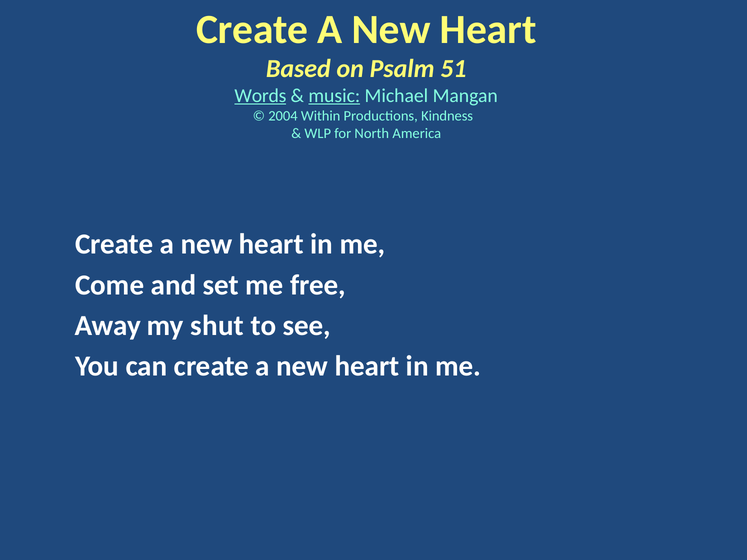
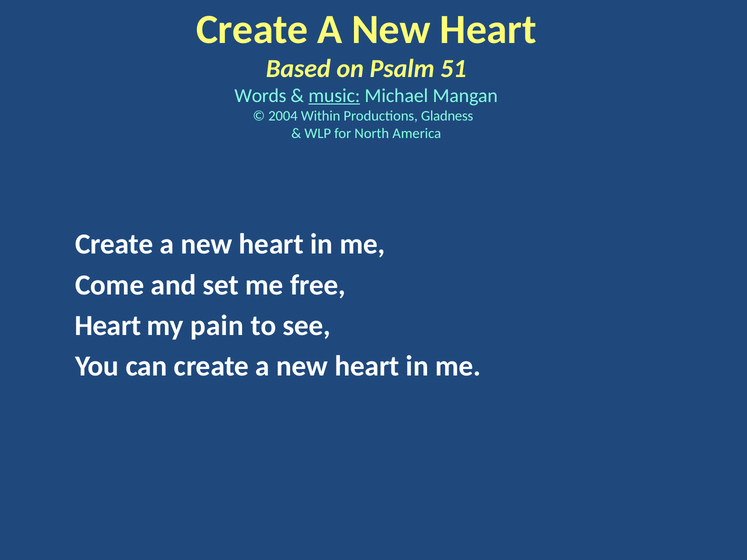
Words underline: present -> none (260, 96)
Kindness: Kindness -> Gladness (447, 116)
Away: Away -> Heart (108, 326)
shut: shut -> pain (217, 326)
